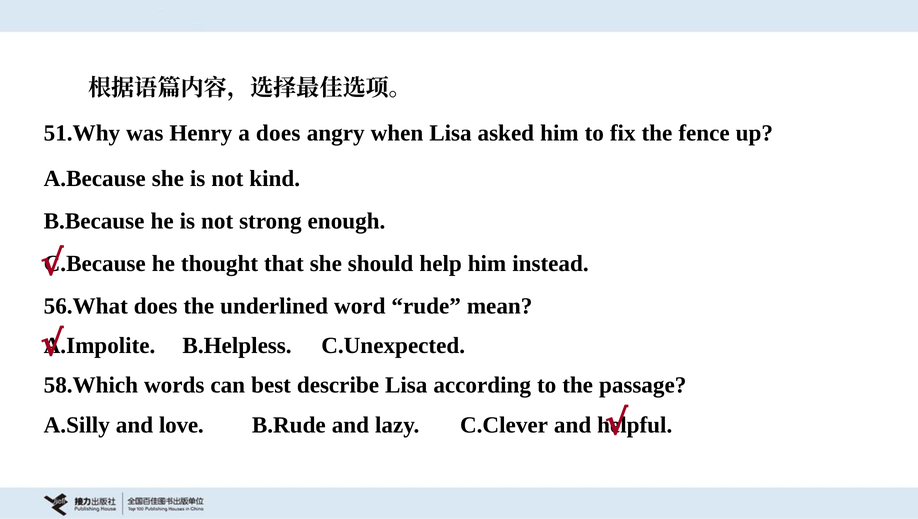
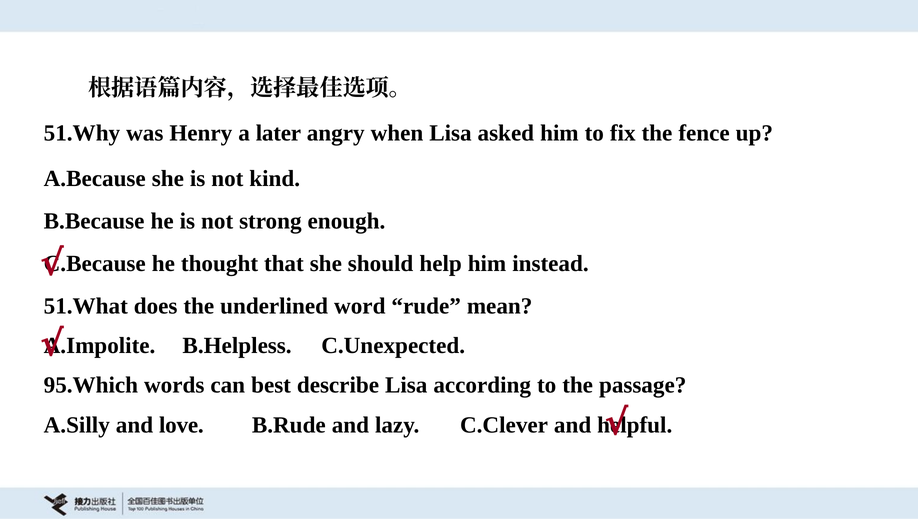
a does: does -> later (278, 133)
56.What: 56.What -> 51.What (86, 306)
58.Which: 58.Which -> 95.Which (91, 385)
